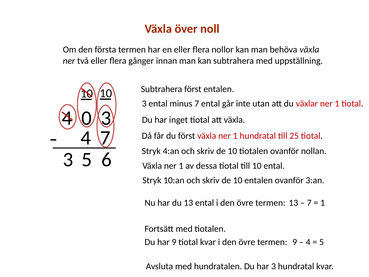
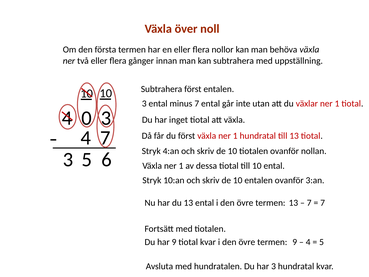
till 25: 25 -> 13 (294, 136)
1: 1 -> 7 (323, 203)
